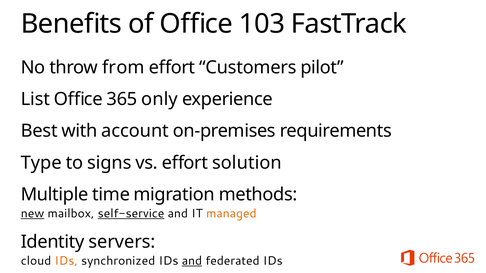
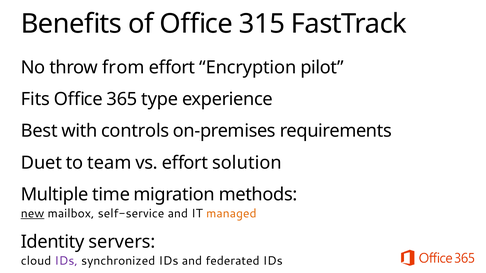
103: 103 -> 315 (262, 24)
Customers: Customers -> Encryption (248, 67)
List: List -> Fits (35, 99)
only: only -> type (160, 99)
account: account -> controls (135, 131)
Type: Type -> Duet (41, 163)
signs: signs -> team (109, 163)
self-service underline: present -> none (131, 214)
IDs colour: orange -> purple (66, 261)
and underline: present -> none (192, 261)
